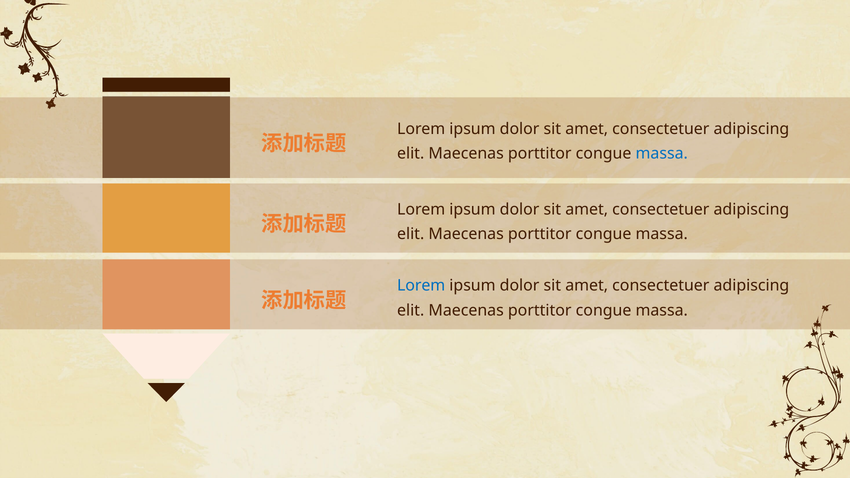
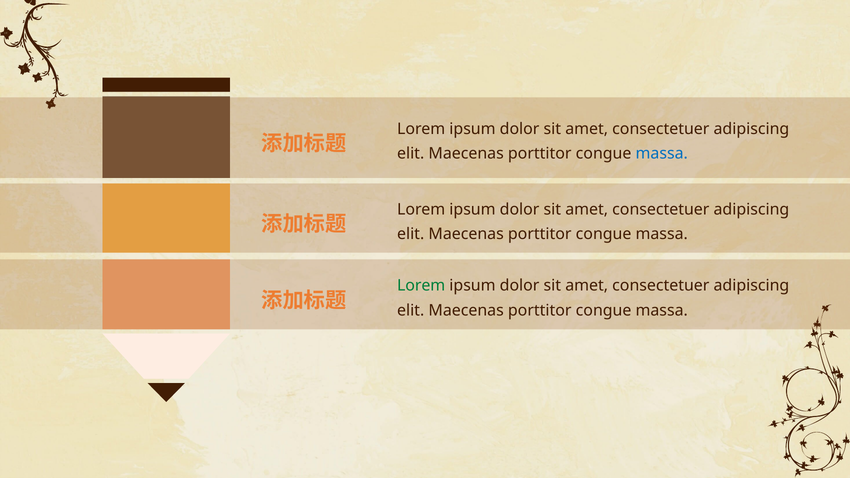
Lorem colour: blue -> green (421, 286)
